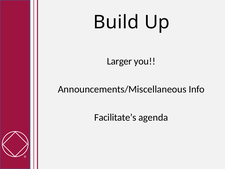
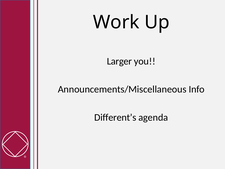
Build: Build -> Work (116, 22)
Facilitate’s: Facilitate’s -> Different’s (115, 117)
